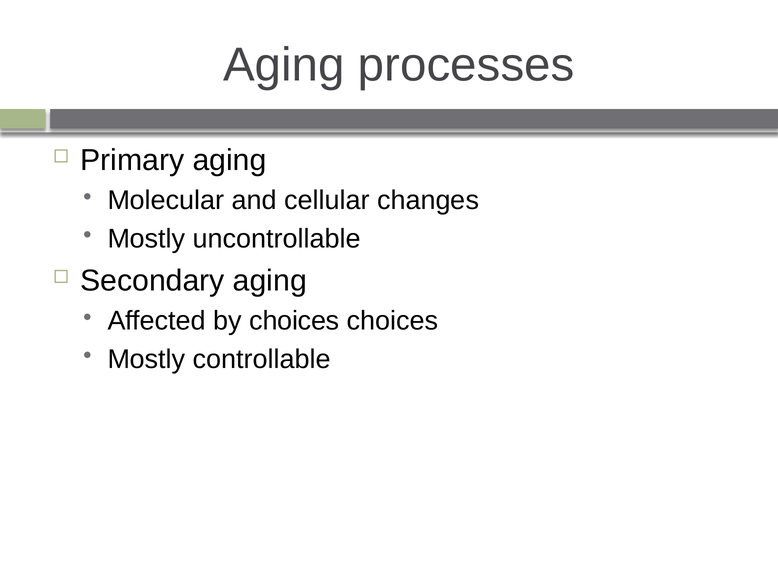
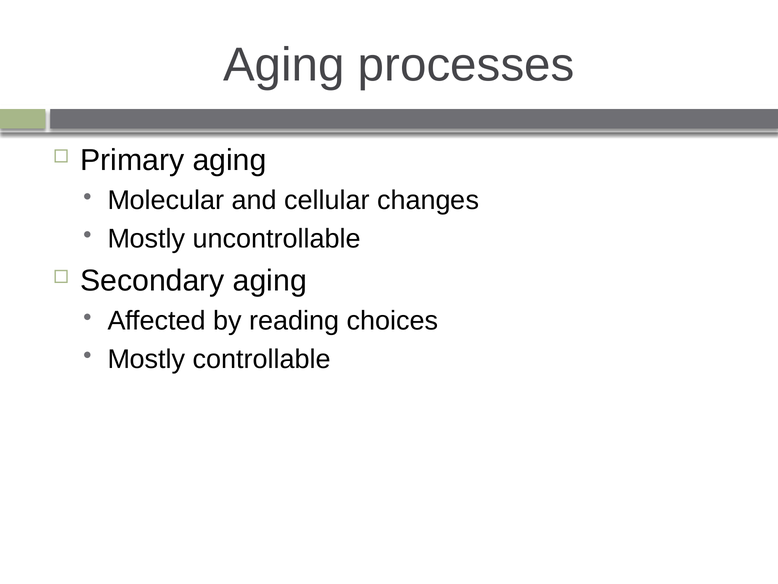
by choices: choices -> reading (294, 321)
